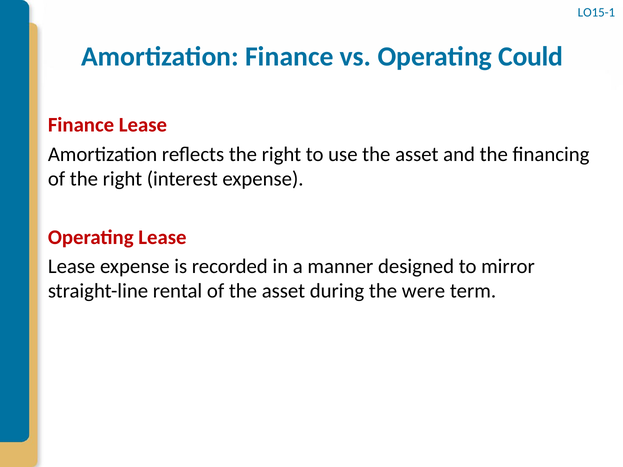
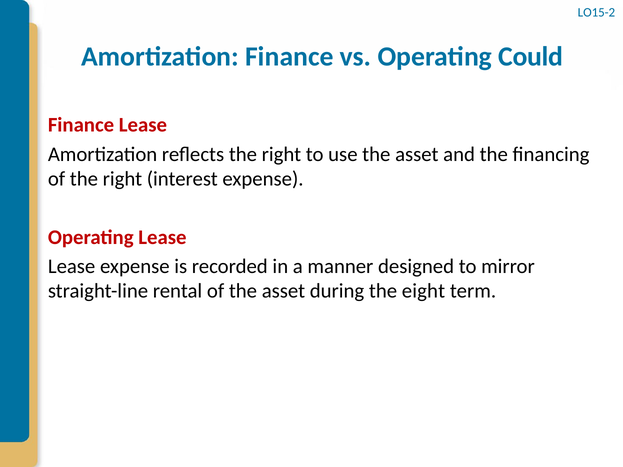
LO15-1: LO15-1 -> LO15-2 (596, 12)
were: were -> eight (423, 291)
